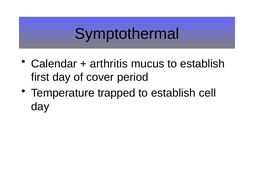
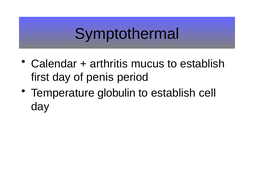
cover: cover -> penis (100, 77)
trapped: trapped -> globulin (117, 93)
